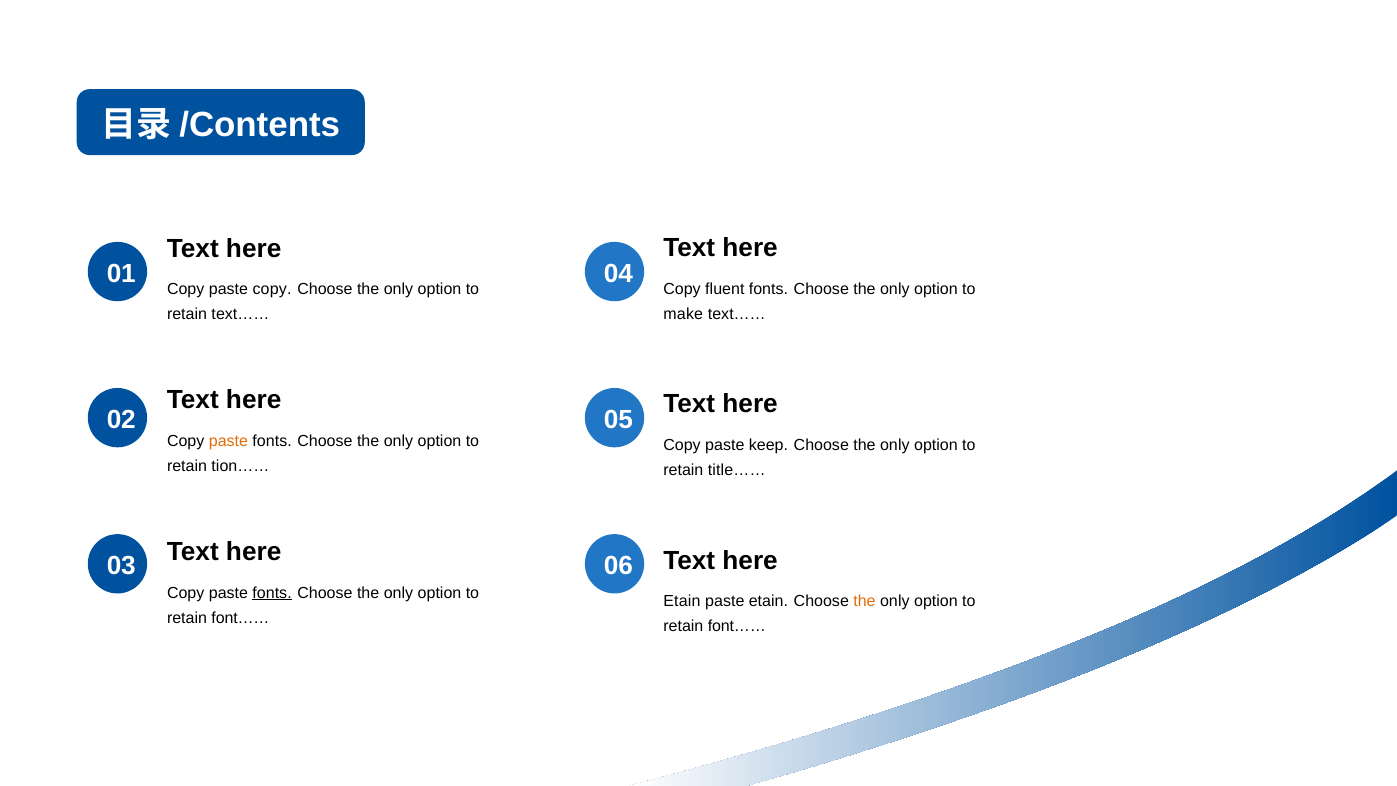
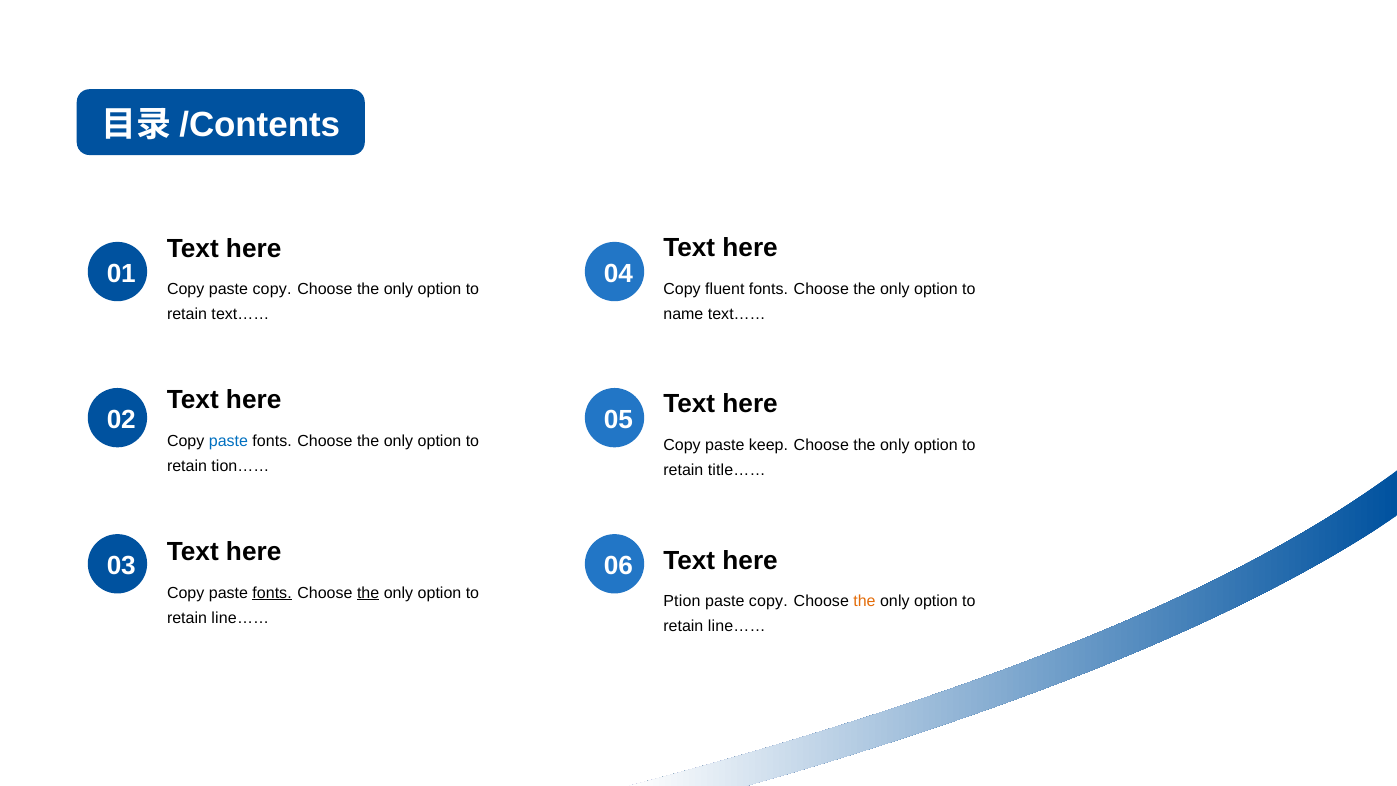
make: make -> name (683, 314)
paste colour: orange -> blue (228, 441)
the underline: none -> present (368, 593)
Etain: Etain -> Ption (682, 601)
etain: etain -> copy (768, 601)
font……: font…… -> line…… (240, 618)
font……: font…… -> line…… (737, 626)
